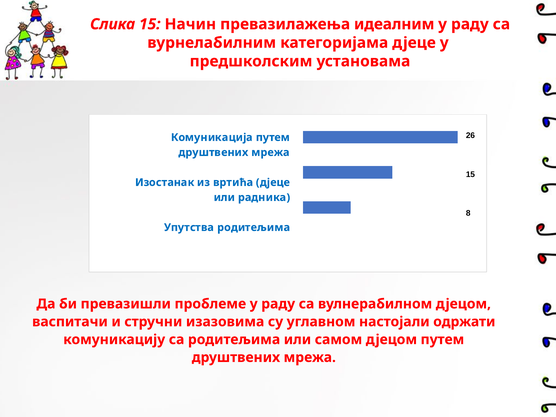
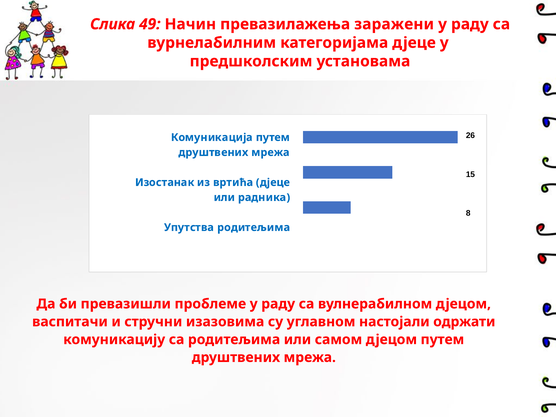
Слика 15: 15 -> 49 (150, 24)
идеалним: идеалним -> заражени (394, 24)
